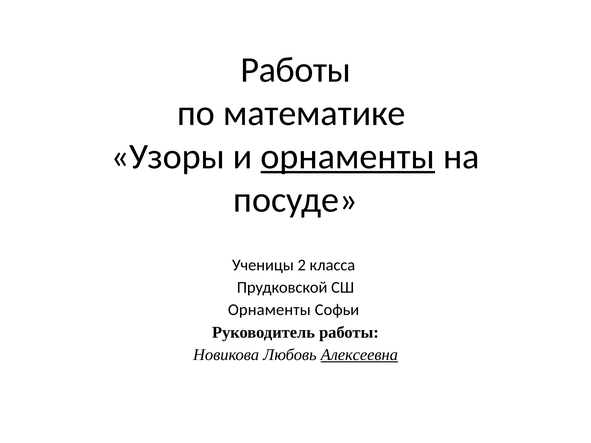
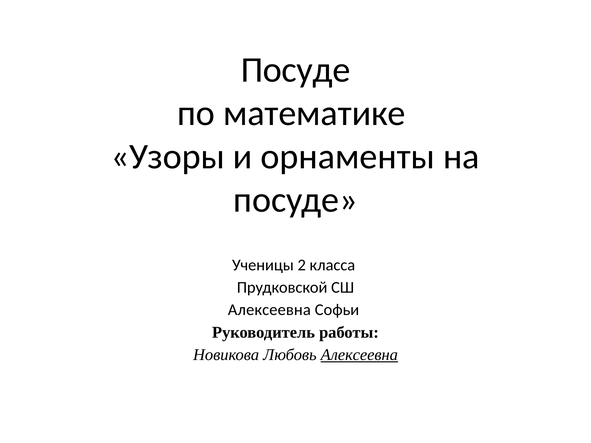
Работы: Работы -> Посуде (296, 70)
орнаменты underline: present -> none (348, 157)
Орнаменты: Орнаменты -> Алексеевна (269, 310)
